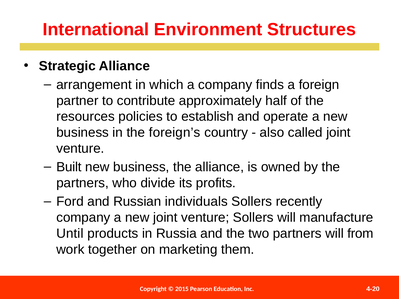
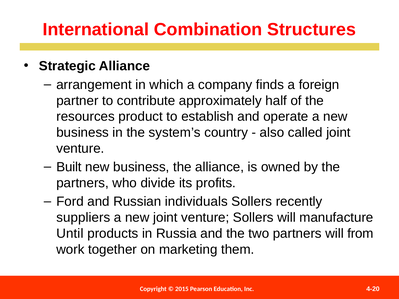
Environment: Environment -> Combination (208, 29)
policies: policies -> product (141, 117)
foreign’s: foreign’s -> system’s (175, 133)
company: company -> suppliers (83, 218)
